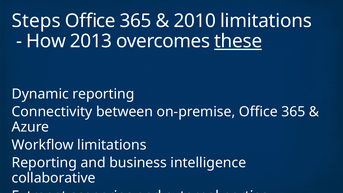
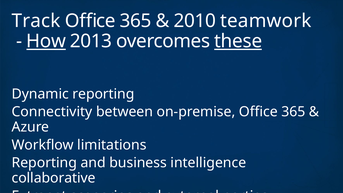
Steps: Steps -> Track (36, 21)
2010 limitations: limitations -> teamwork (266, 21)
How underline: none -> present (46, 41)
